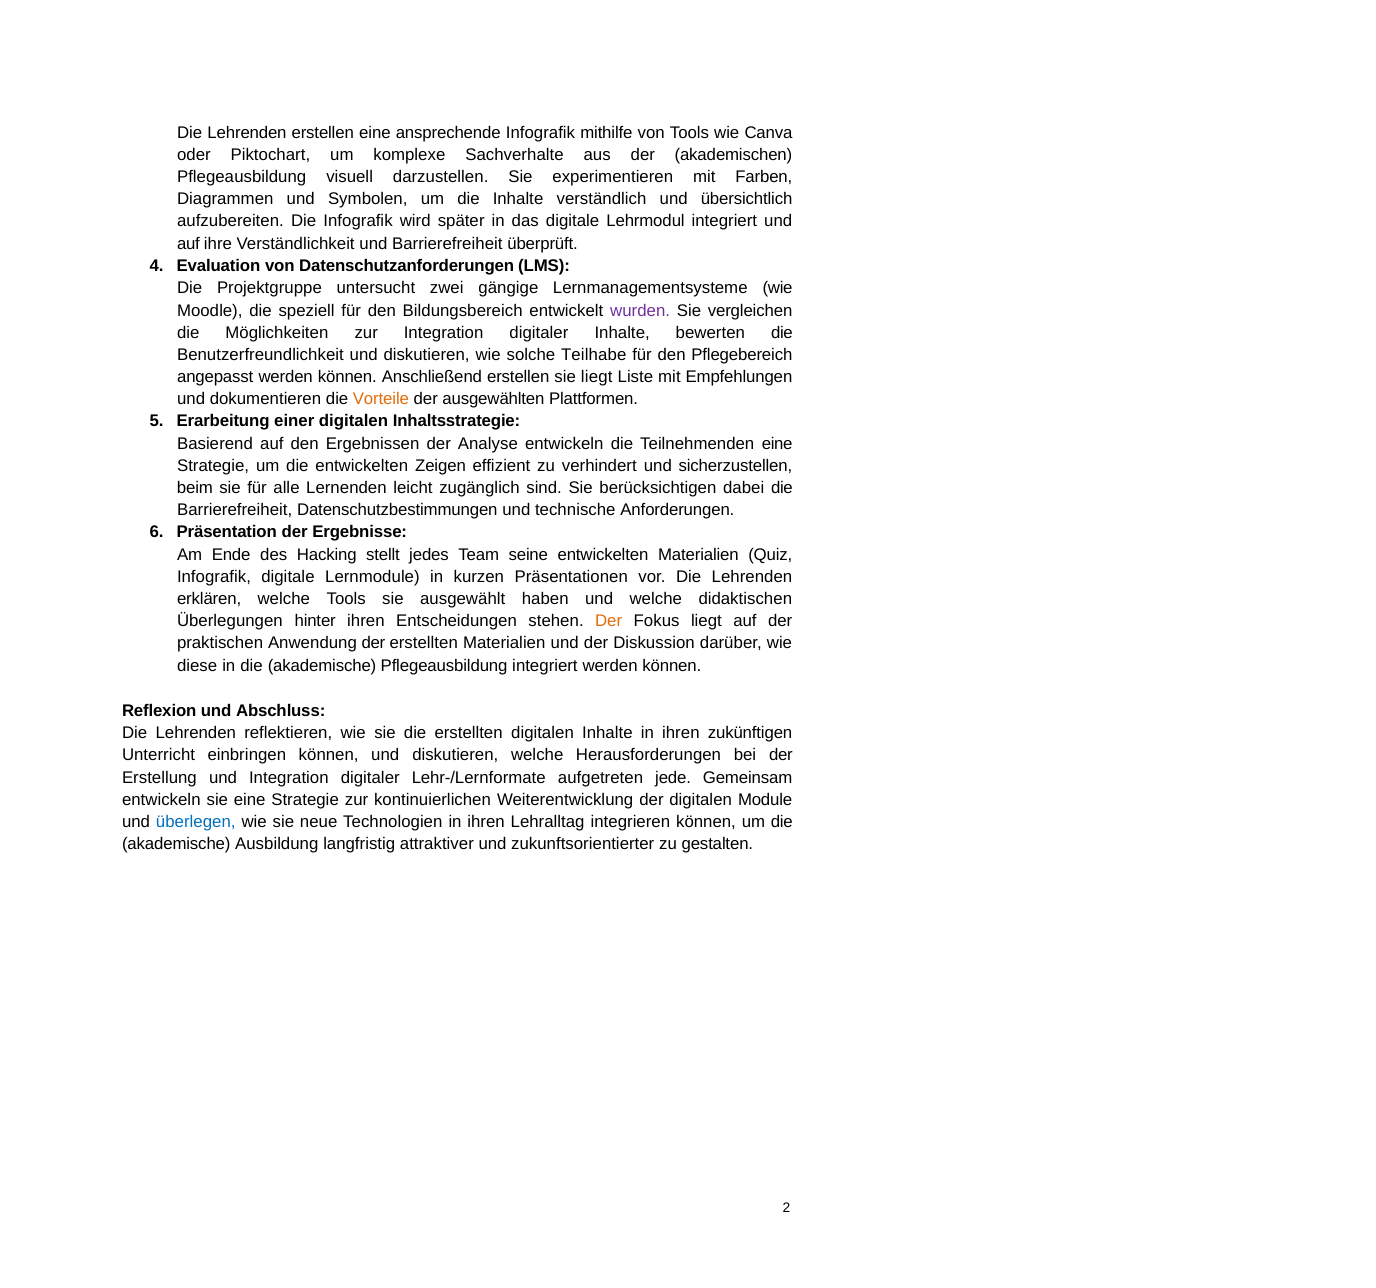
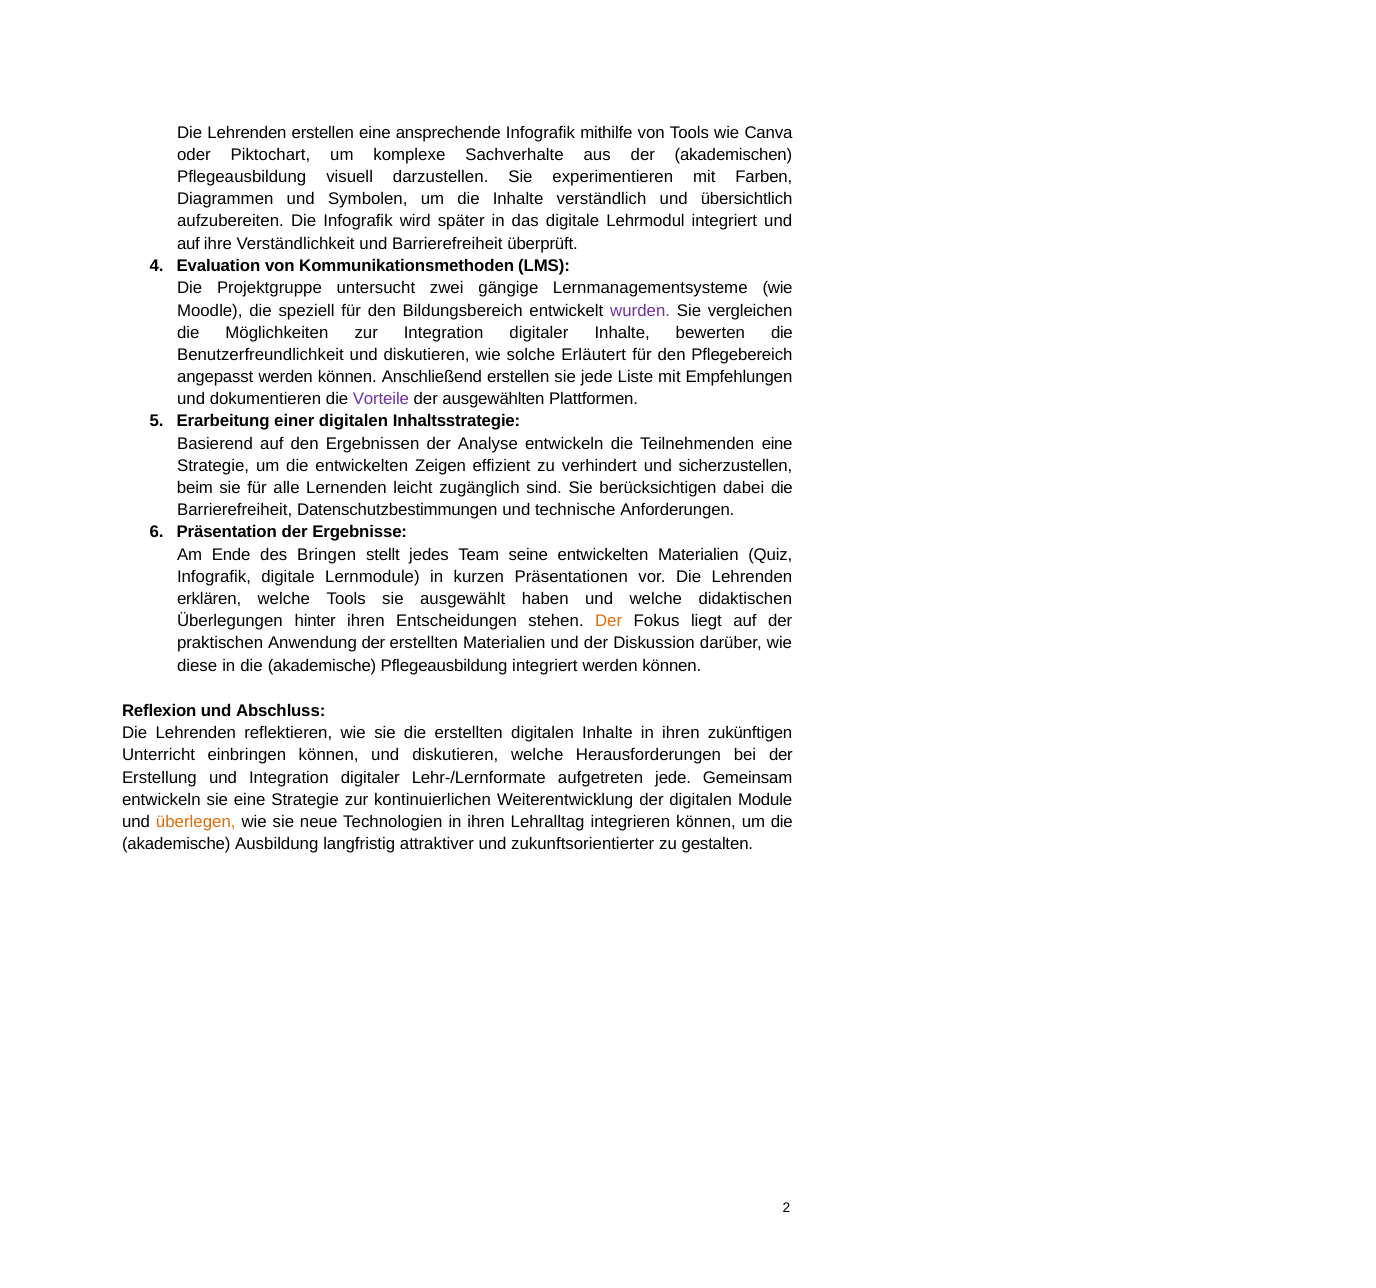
Datenschutzanforderungen: Datenschutzanforderungen -> Kommunikationsmethoden (407, 266)
Teilhabe: Teilhabe -> Erläutert (594, 355)
sie liegt: liegt -> jede (597, 377)
Vorteile colour: orange -> purple (381, 399)
Hacking: Hacking -> Bringen (327, 554)
überlegen colour: blue -> orange (196, 822)
